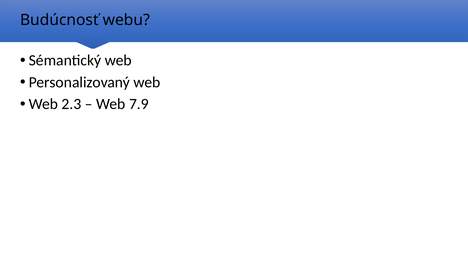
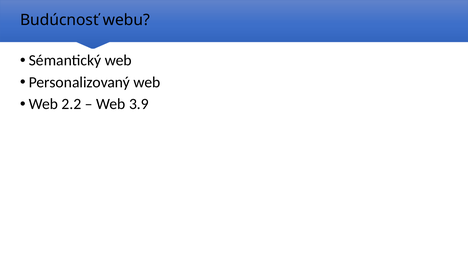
2.3: 2.3 -> 2.2 (71, 104)
7.9: 7.9 -> 3.9 (139, 104)
